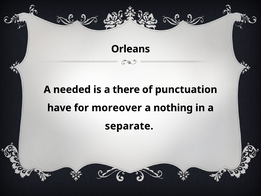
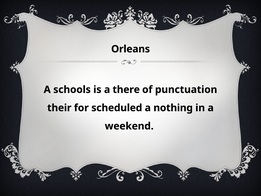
needed: needed -> schools (72, 89)
have: have -> their (59, 108)
moreover: moreover -> scheduled (117, 108)
separate: separate -> weekend (129, 126)
